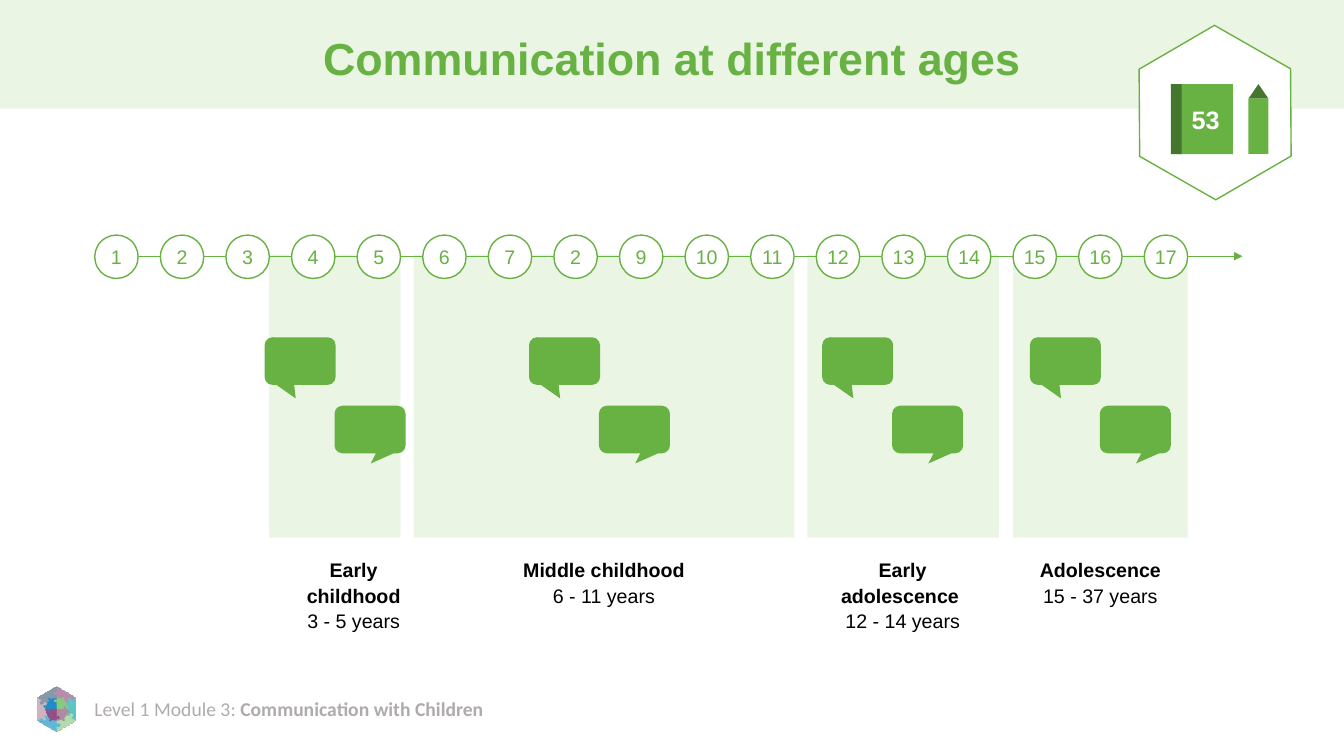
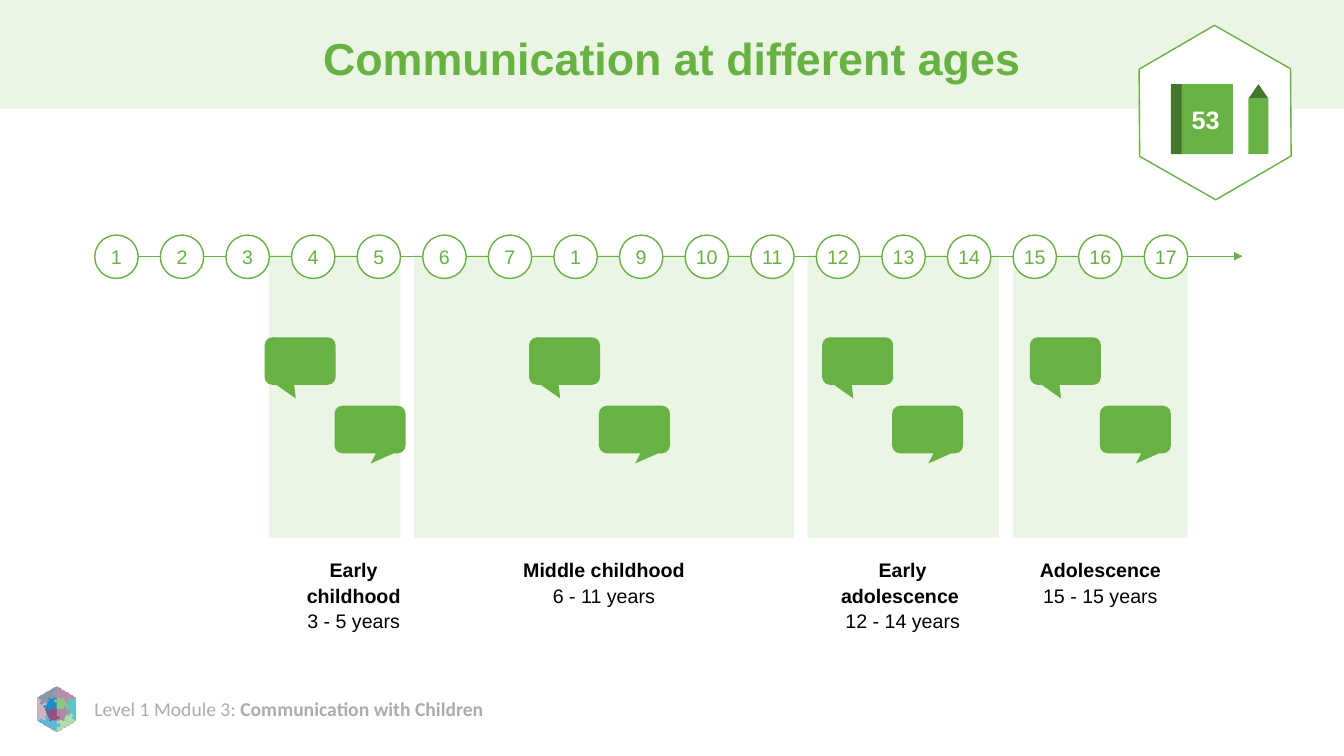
7 2: 2 -> 1 (576, 258)
37: 37 -> 15 (1093, 597)
